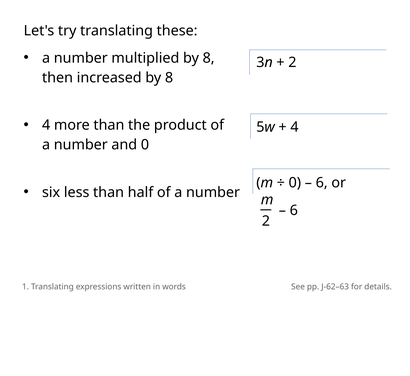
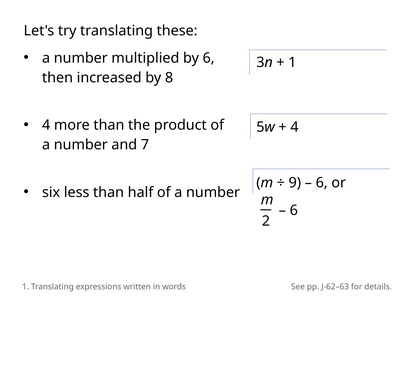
multiplied by 8: 8 -> 6 (209, 58)
2: 2 -> 1 (292, 63)
and 0: 0 -> 7 (145, 145)
0: 0 -> 9 (295, 182)
